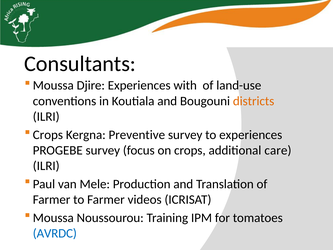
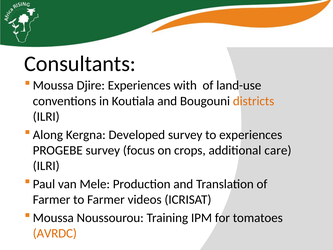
Crops: Crops -> Along (48, 135)
Preventive: Preventive -> Developed (137, 135)
AVRDC colour: blue -> orange (55, 233)
